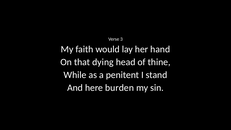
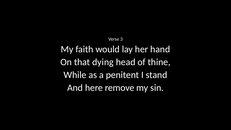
burden: burden -> remove (120, 88)
